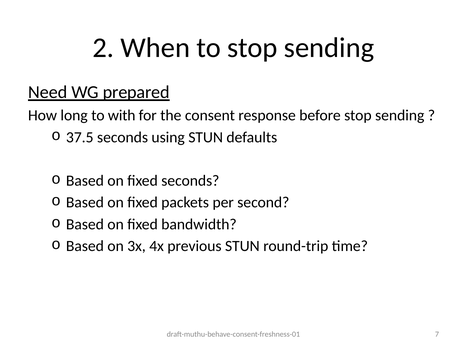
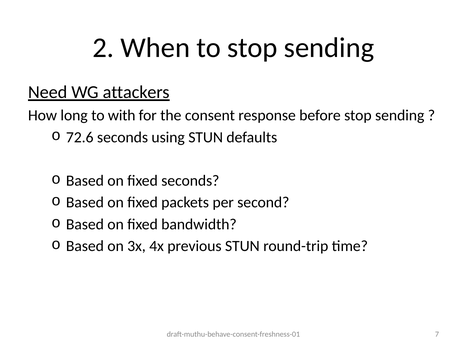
prepared: prepared -> attackers (136, 92)
37.5: 37.5 -> 72.6 (80, 137)
